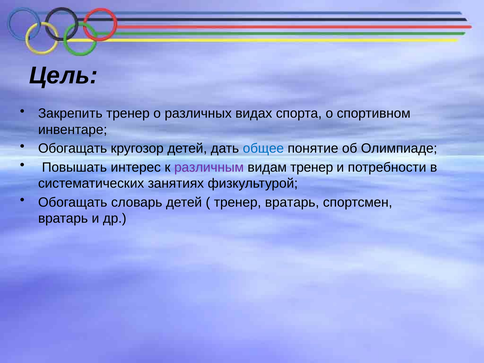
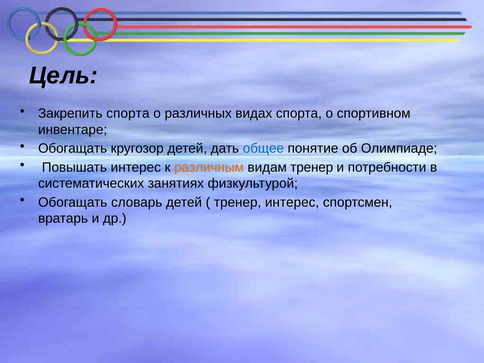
Закрепить тренер: тренер -> спорта (128, 114)
различным colour: purple -> orange (209, 167)
тренер вратарь: вратарь -> интерес (292, 202)
